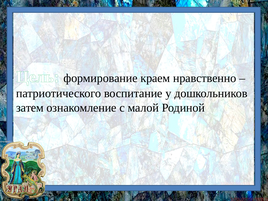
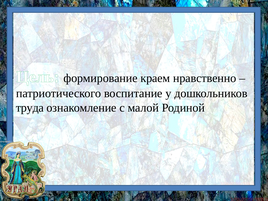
затем: затем -> труда (30, 108)
